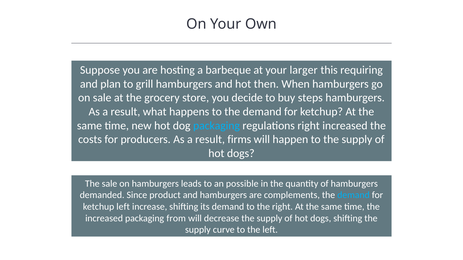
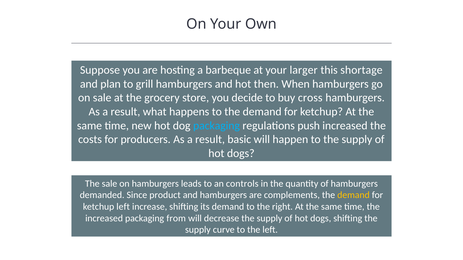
requiring: requiring -> shortage (361, 70)
steps: steps -> cross (310, 98)
regulations right: right -> push (309, 126)
firms: firms -> basic (239, 140)
possible: possible -> controls (242, 184)
demand colour: light blue -> yellow (353, 195)
